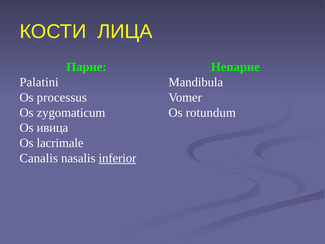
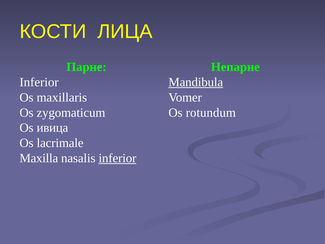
Palatini: Palatini -> Inferior (39, 82)
Mandibula underline: none -> present (196, 82)
processus: processus -> maxillaris (62, 97)
Canalis: Canalis -> Maxilla (39, 158)
